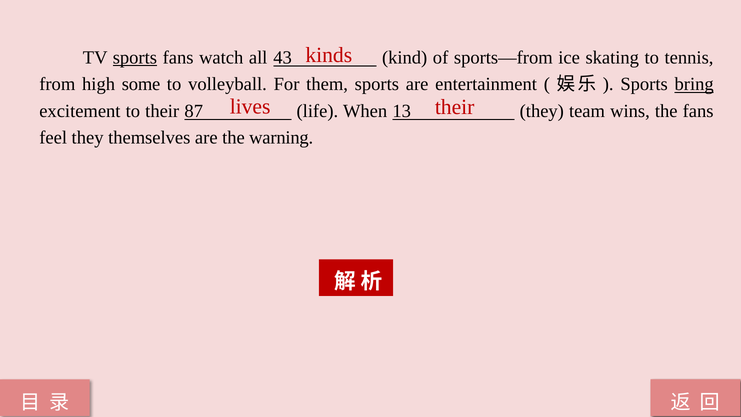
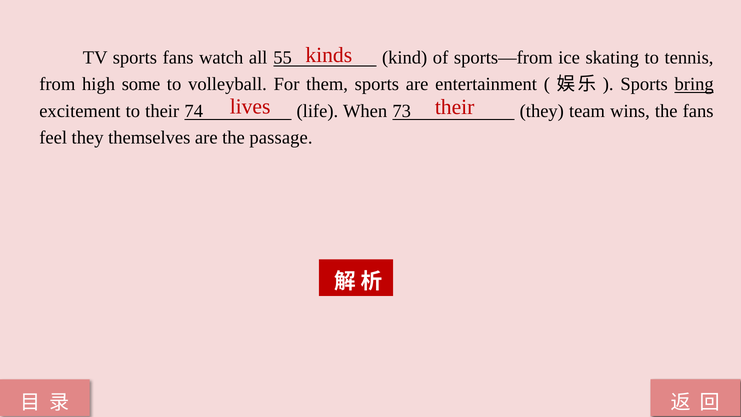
sports underline: present -> none (135, 58)
43: 43 -> 55 (283, 58)
87: 87 -> 74 (194, 111)
13: 13 -> 73 (402, 111)
warning: warning -> passage (281, 138)
